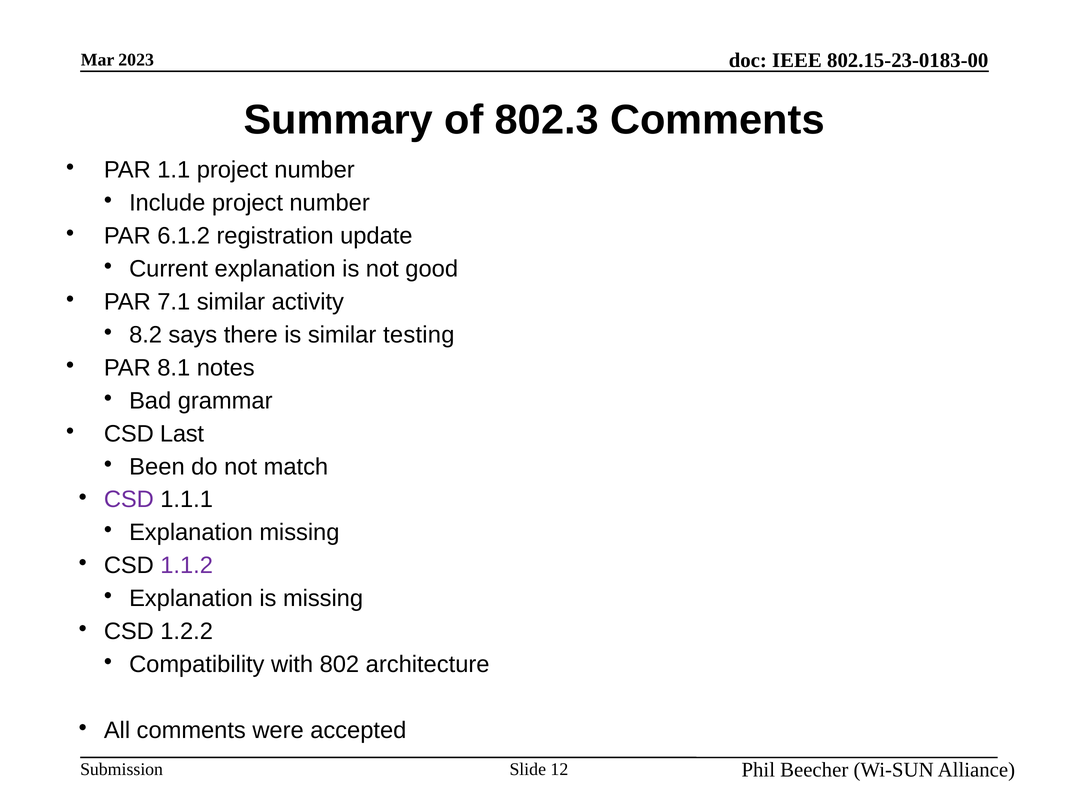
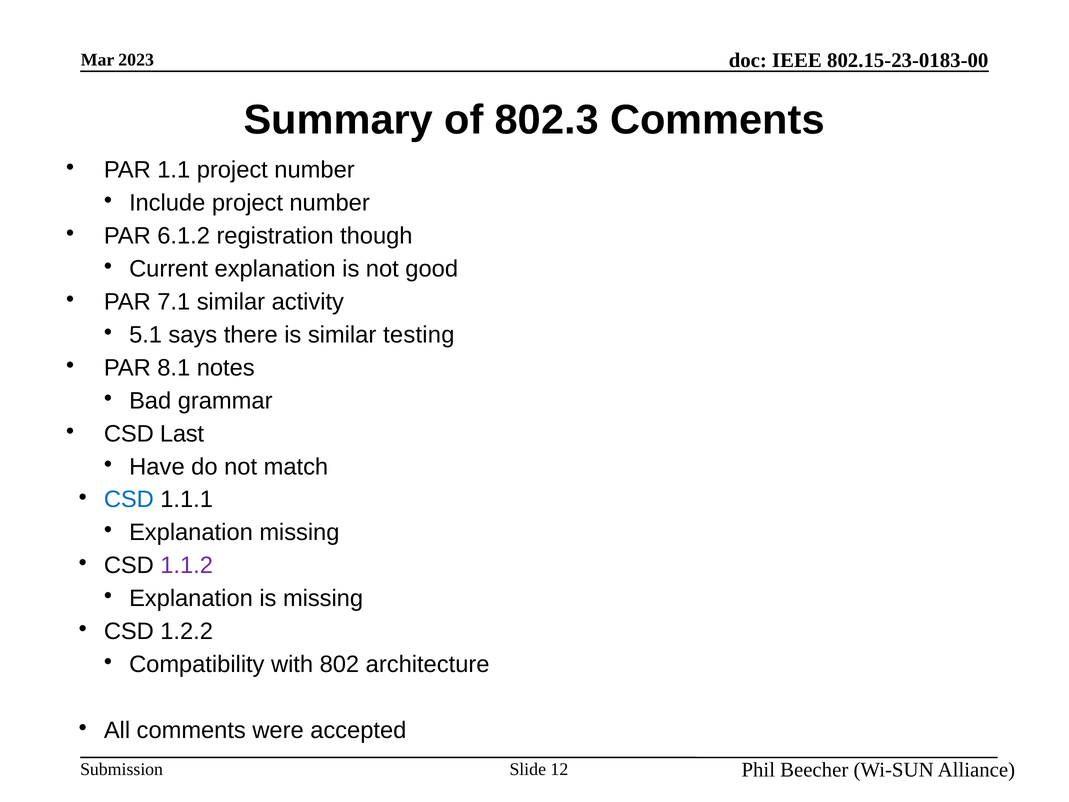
update: update -> though (376, 236)
8.2: 8.2 -> 5.1 (146, 335)
Been: Been -> Have (157, 467)
CSD colour: purple -> blue (129, 499)
